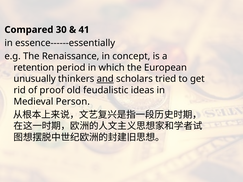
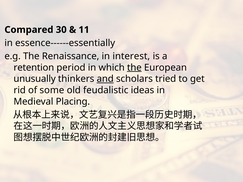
41: 41 -> 11 (84, 30)
concept: concept -> interest (131, 56)
the underline: none -> present (134, 68)
proof: proof -> some (52, 90)
Person: Person -> Placing (73, 102)
